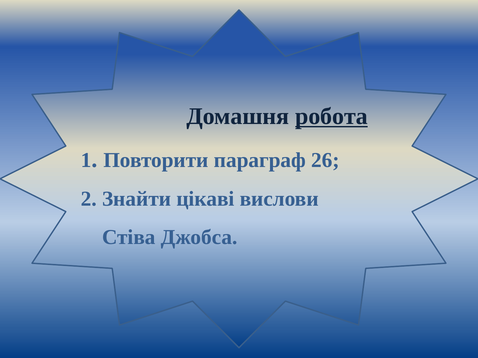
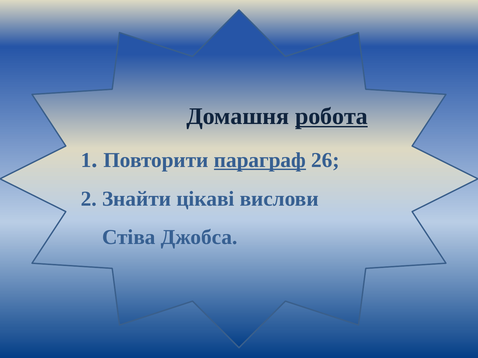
параграф underline: none -> present (260, 160)
